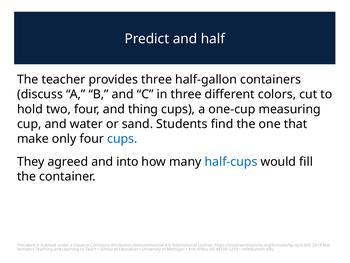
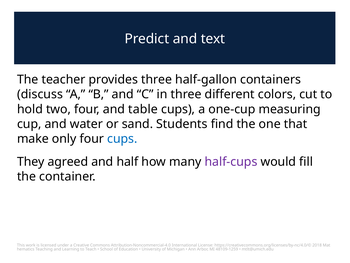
half: half -> text (213, 39)
thing: thing -> table (143, 109)
into: into -> half (127, 162)
half-cups colour: blue -> purple (231, 162)
